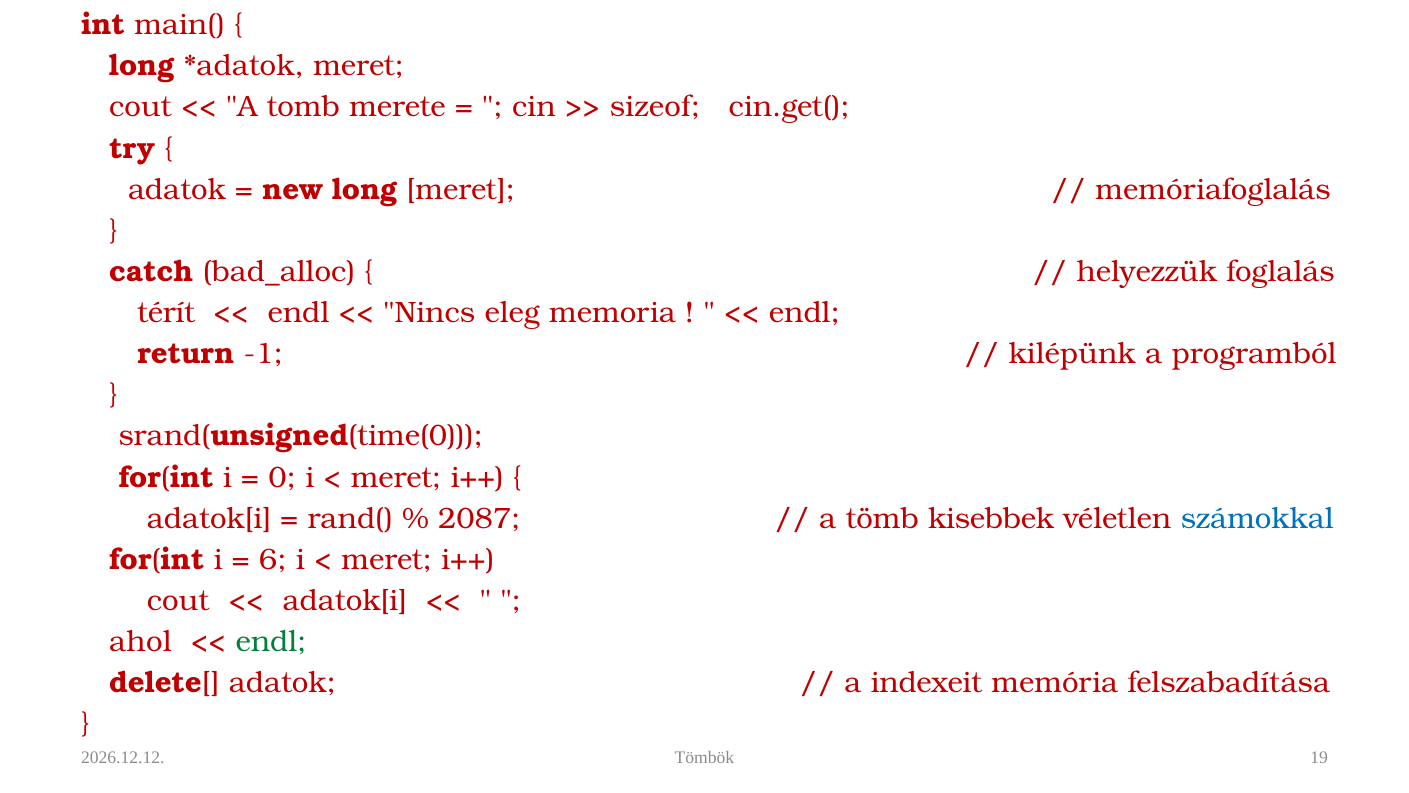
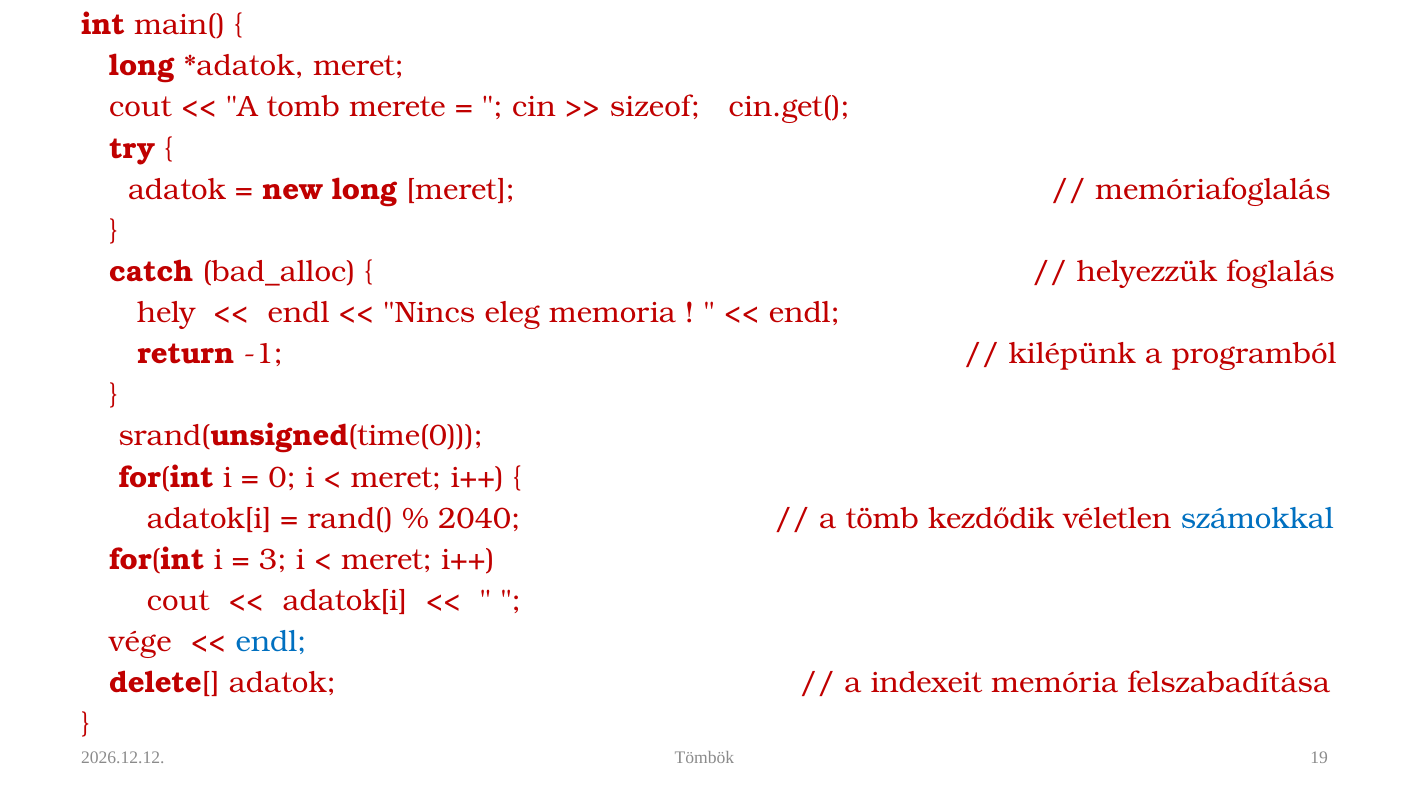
térít: térít -> hely (166, 313)
2087: 2087 -> 2040 (479, 518)
kisebbek: kisebbek -> kezdődik (991, 518)
6: 6 -> 3 (273, 559)
ahol: ahol -> vége (140, 642)
endl colour: green -> blue (271, 642)
